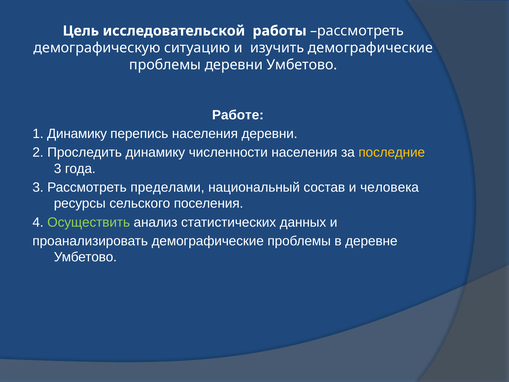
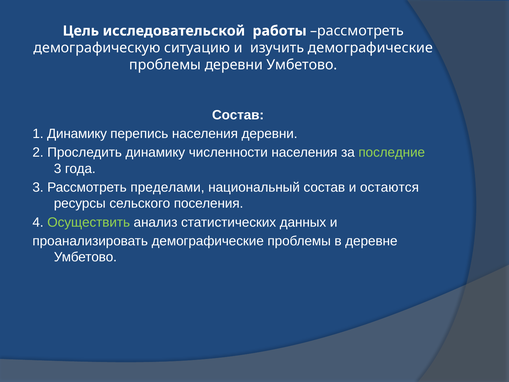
Работе: Работе -> Состав (238, 115)
последние colour: yellow -> light green (392, 152)
человека: человека -> остаются (390, 187)
